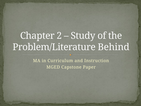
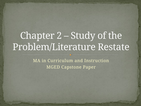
Behind: Behind -> Restate (114, 47)
